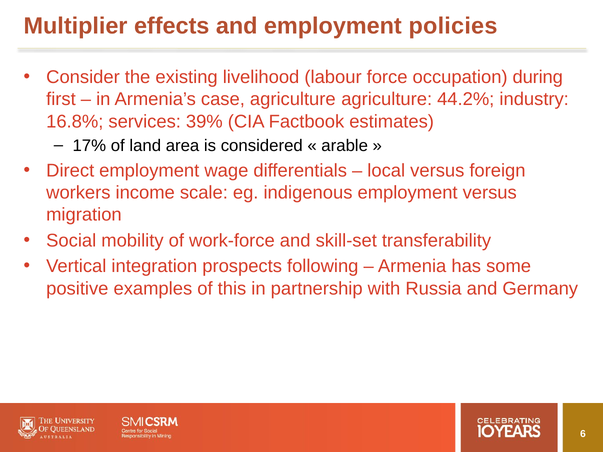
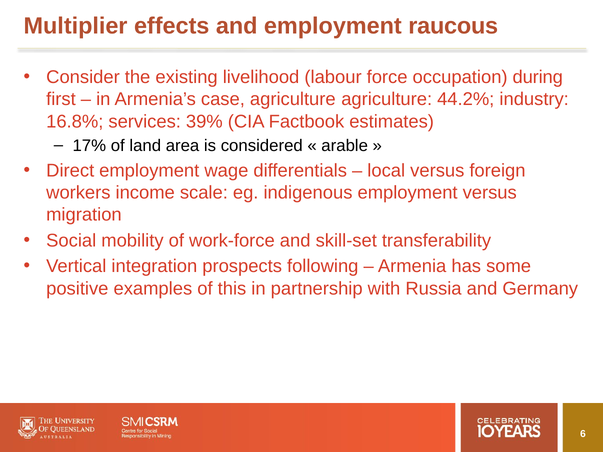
policies: policies -> raucous (453, 26)
